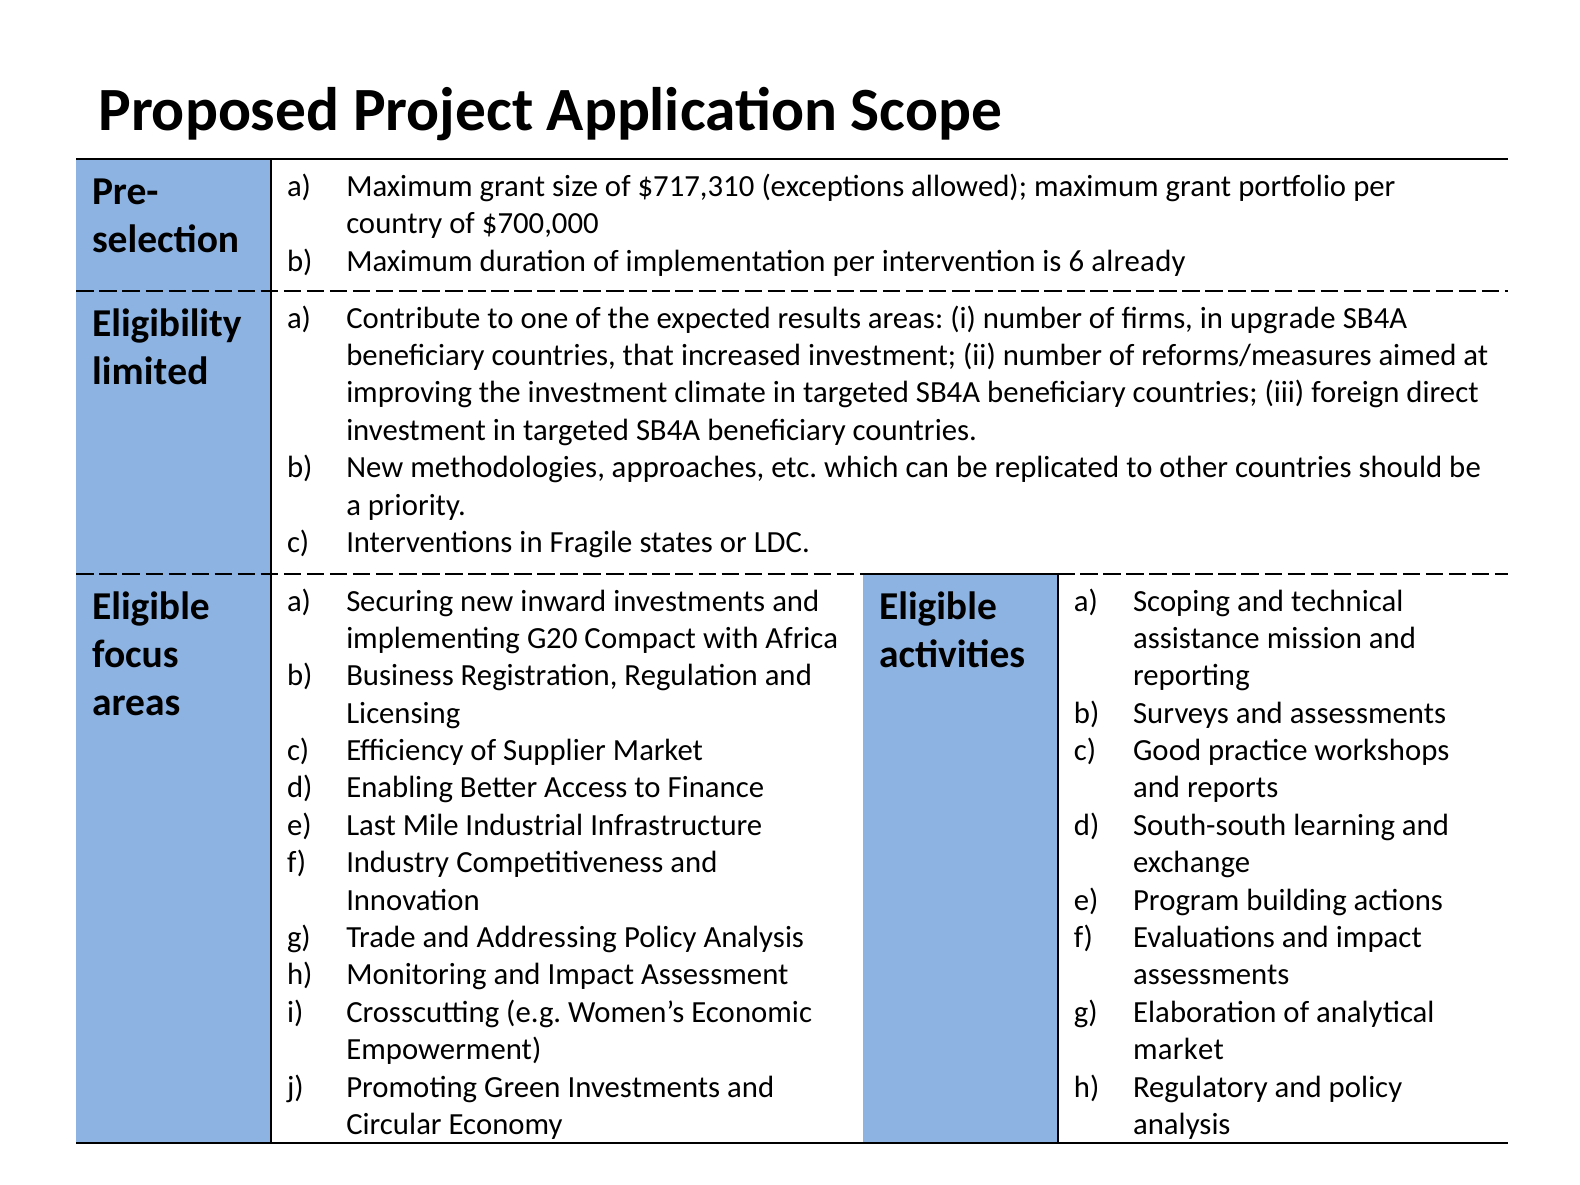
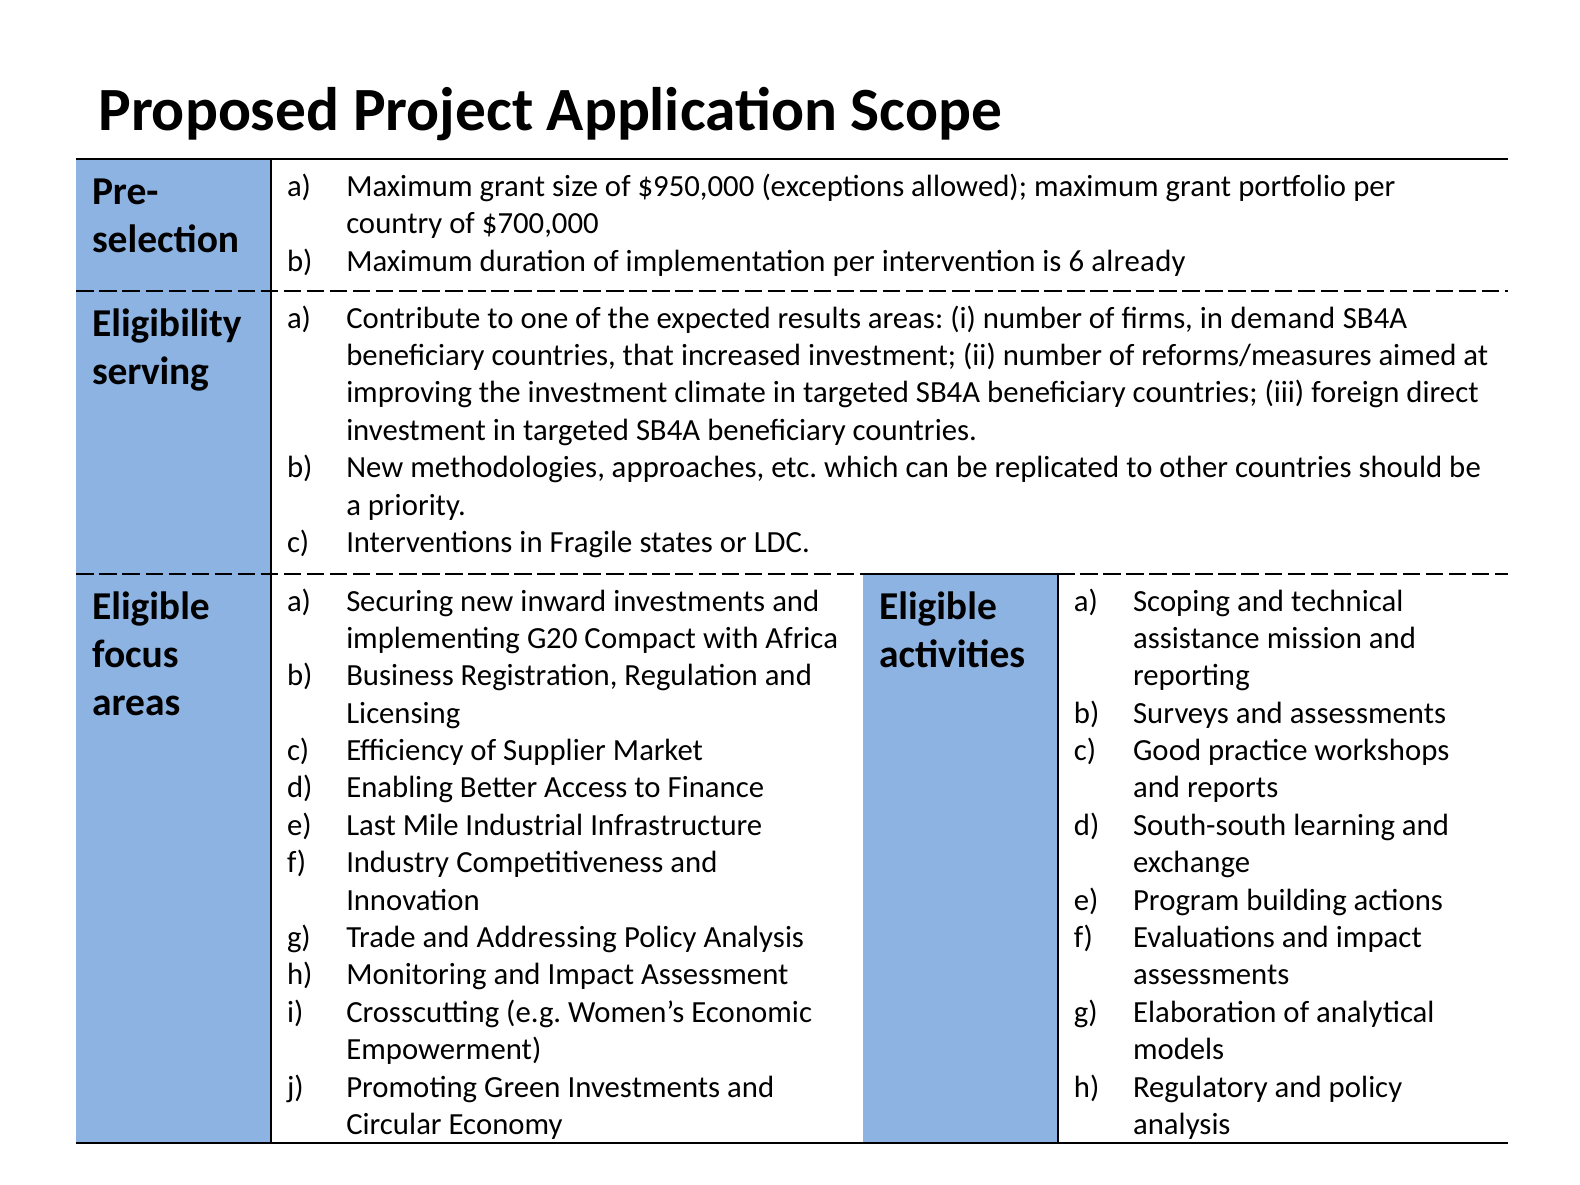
$717,310: $717,310 -> $950,000 (696, 186)
upgrade: upgrade -> demand (1283, 318)
limited: limited -> serving (150, 372)
market: market -> models (1179, 1050)
